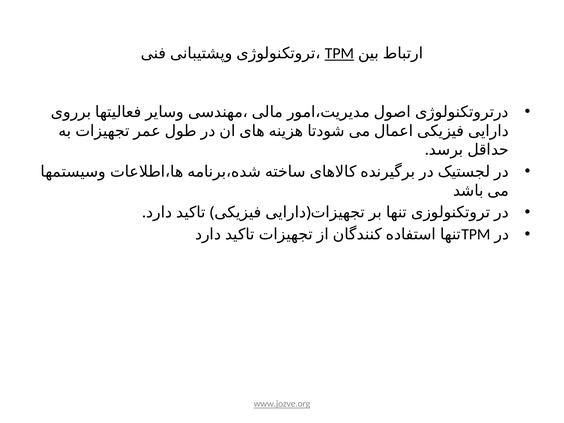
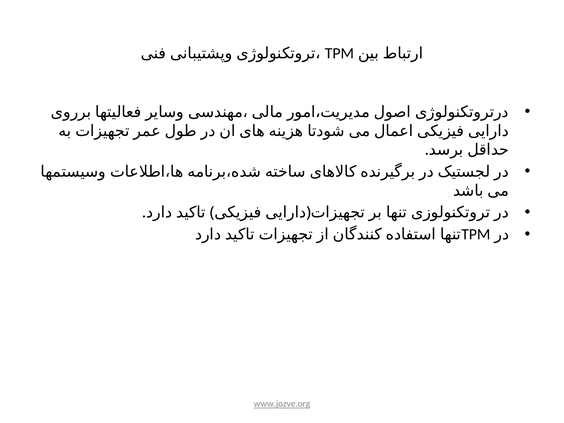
TPM underline: present -> none (339, 53)
